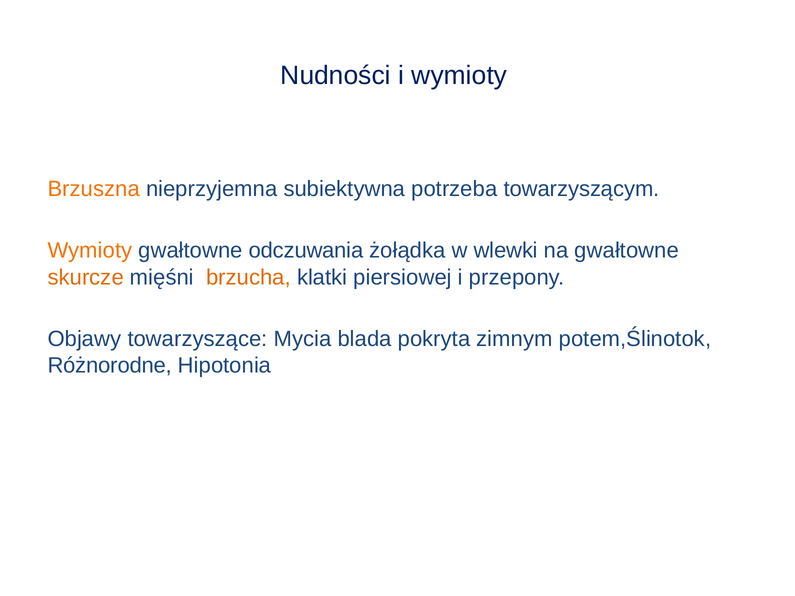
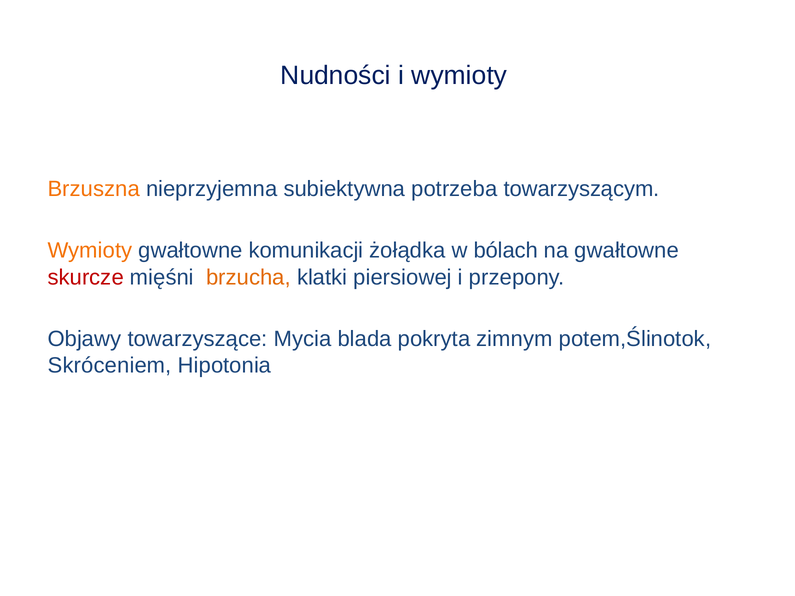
odczuwania: odczuwania -> komunikacji (306, 251)
wlewki: wlewki -> bólach (506, 251)
skurcze colour: orange -> red (86, 277)
Różnorodne: Różnorodne -> Skróceniem (110, 366)
